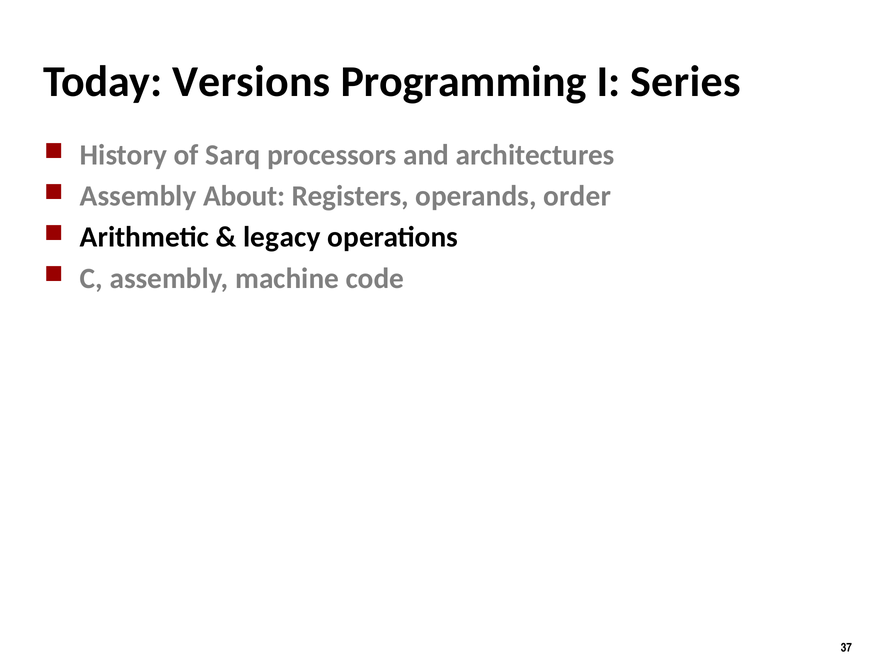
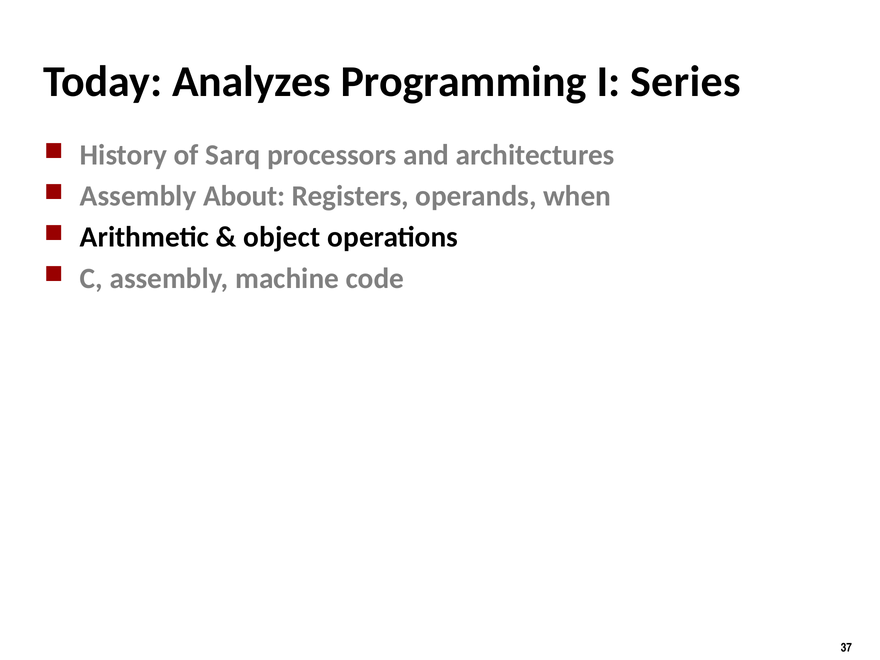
Versions: Versions -> Analyzes (251, 82)
order: order -> when (577, 196)
legacy: legacy -> object (282, 237)
